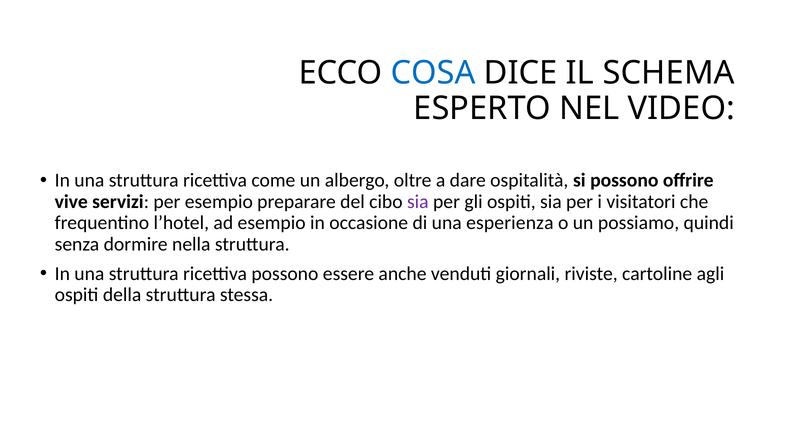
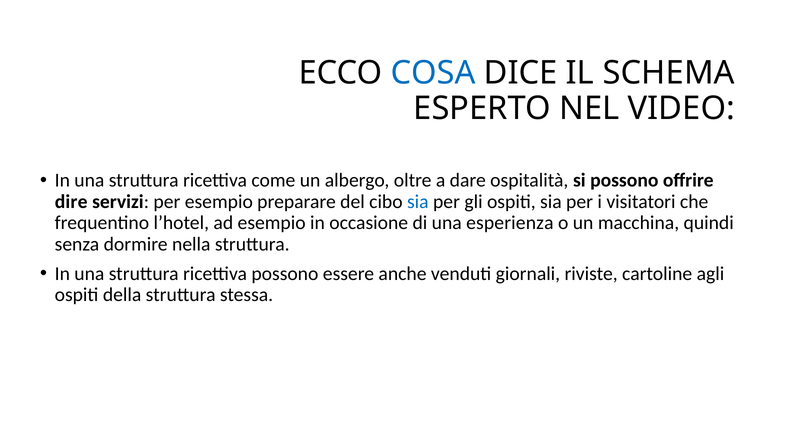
vive: vive -> dire (71, 202)
sia colour: purple -> blue (418, 202)
possiamo: possiamo -> macchina (639, 223)
